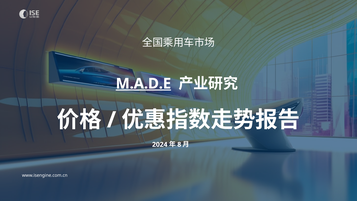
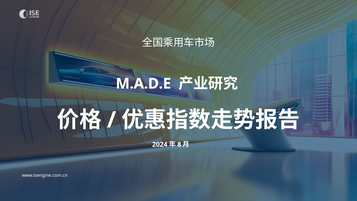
M.A.D.E underline: present -> none (143, 84)
